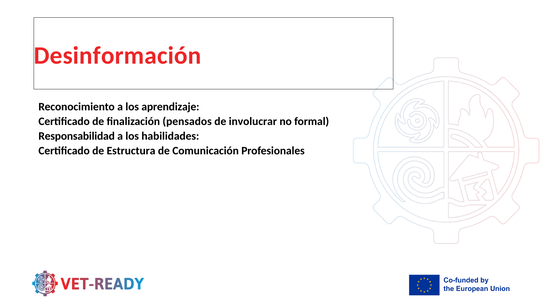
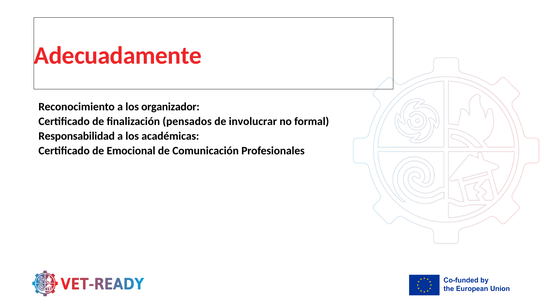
Desinformación: Desinformación -> Adecuadamente (118, 56)
aprendizaje: aprendizaje -> organizador (170, 107)
habilidades: habilidades -> académicas (170, 136)
Estructura: Estructura -> Emocional (131, 151)
